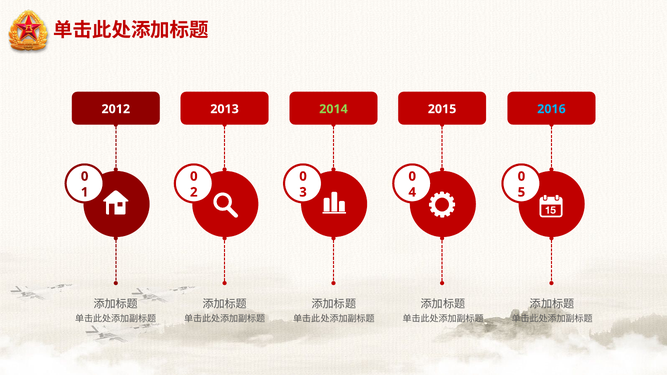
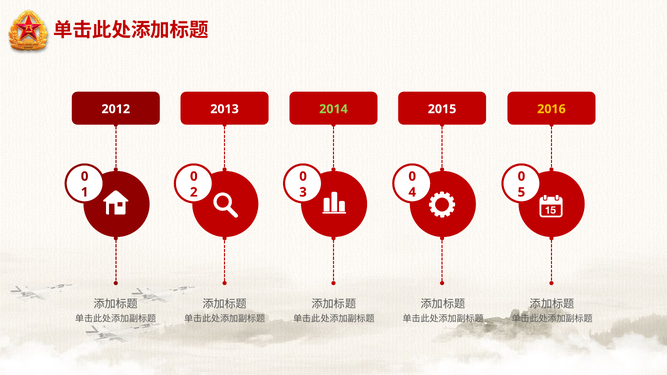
2016 colour: light blue -> yellow (551, 109)
